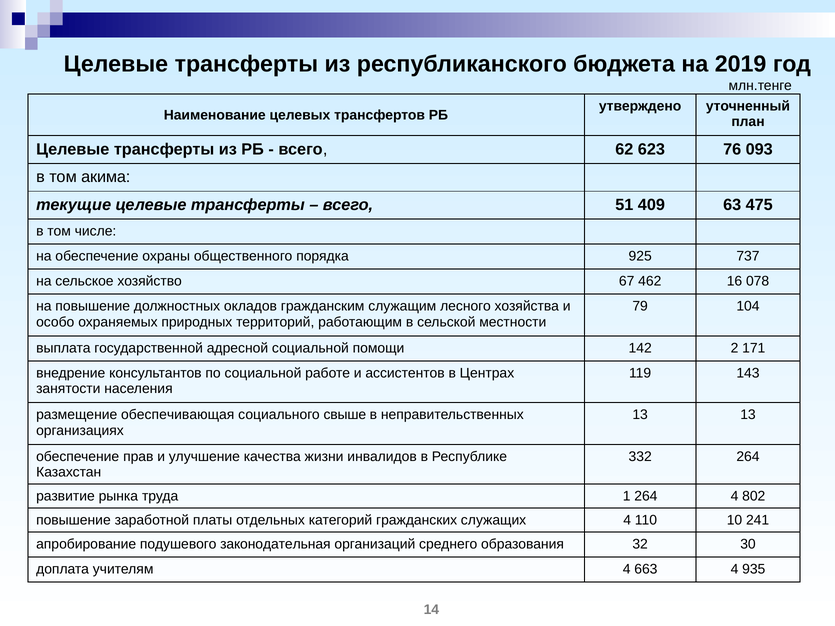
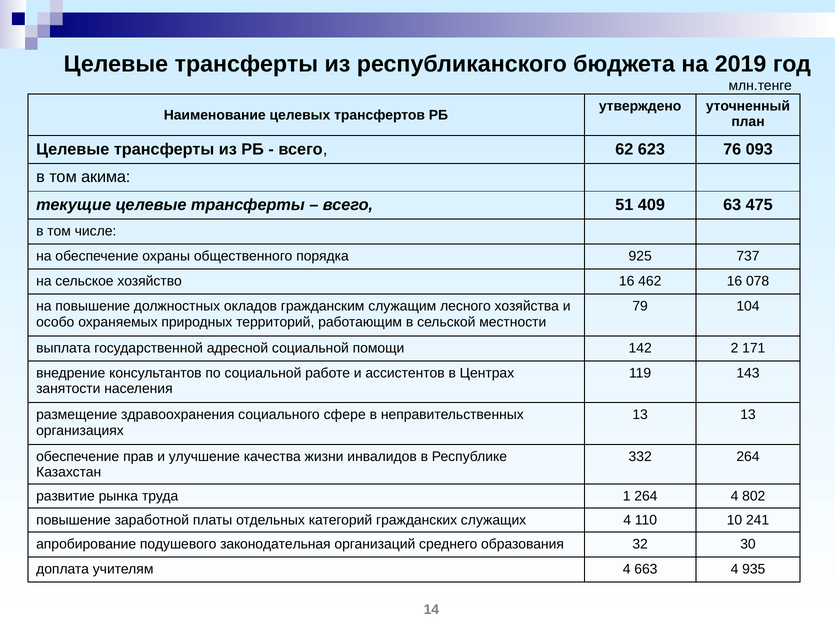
хозяйство 67: 67 -> 16 (627, 281)
обеспечивающая: обеспечивающая -> здравоохранения (178, 415)
свыше: свыше -> сфере (345, 415)
